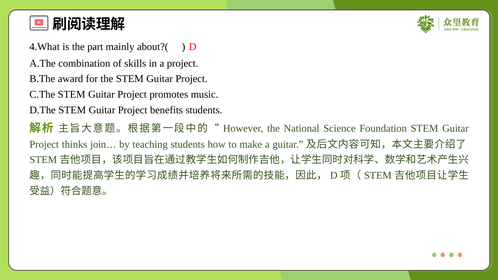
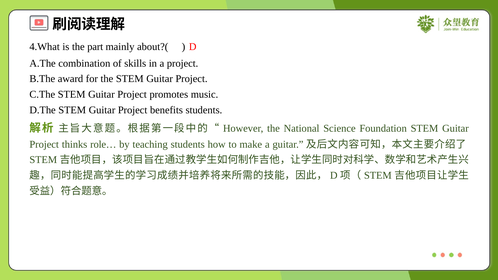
join…: join… -> role… (103, 144)
